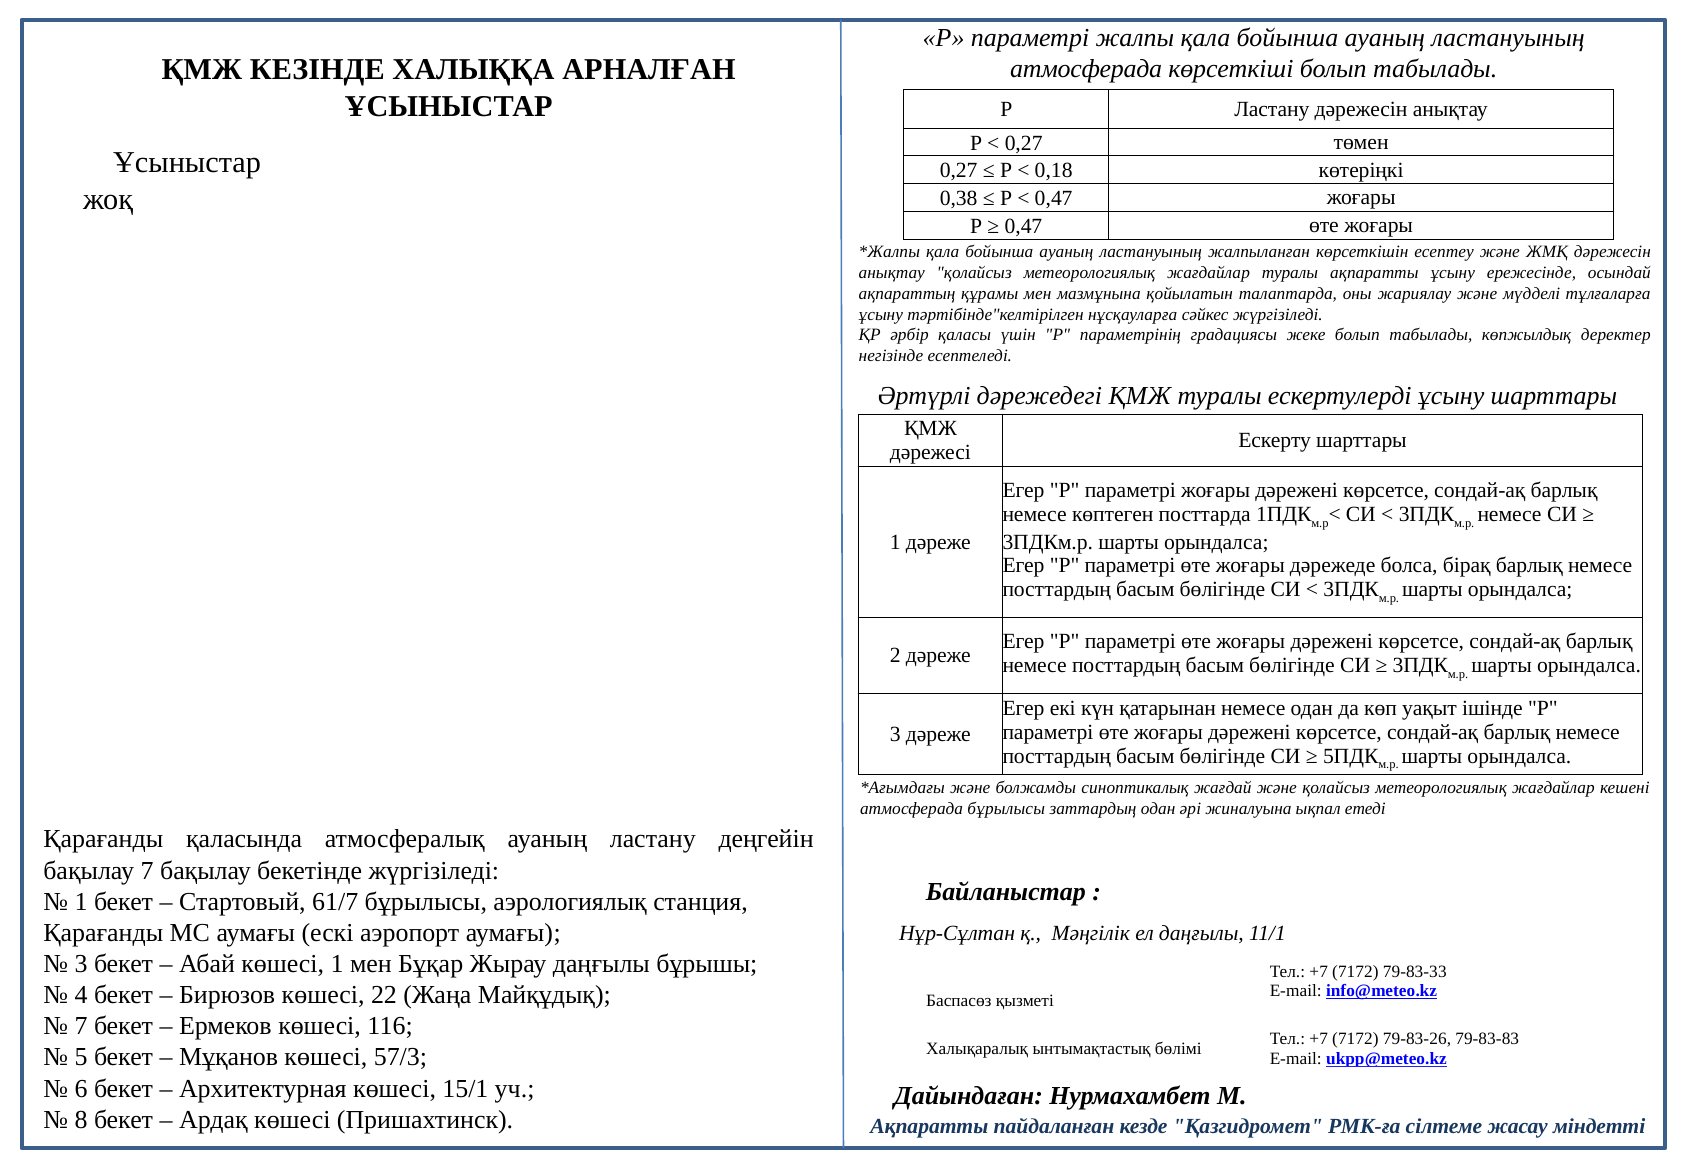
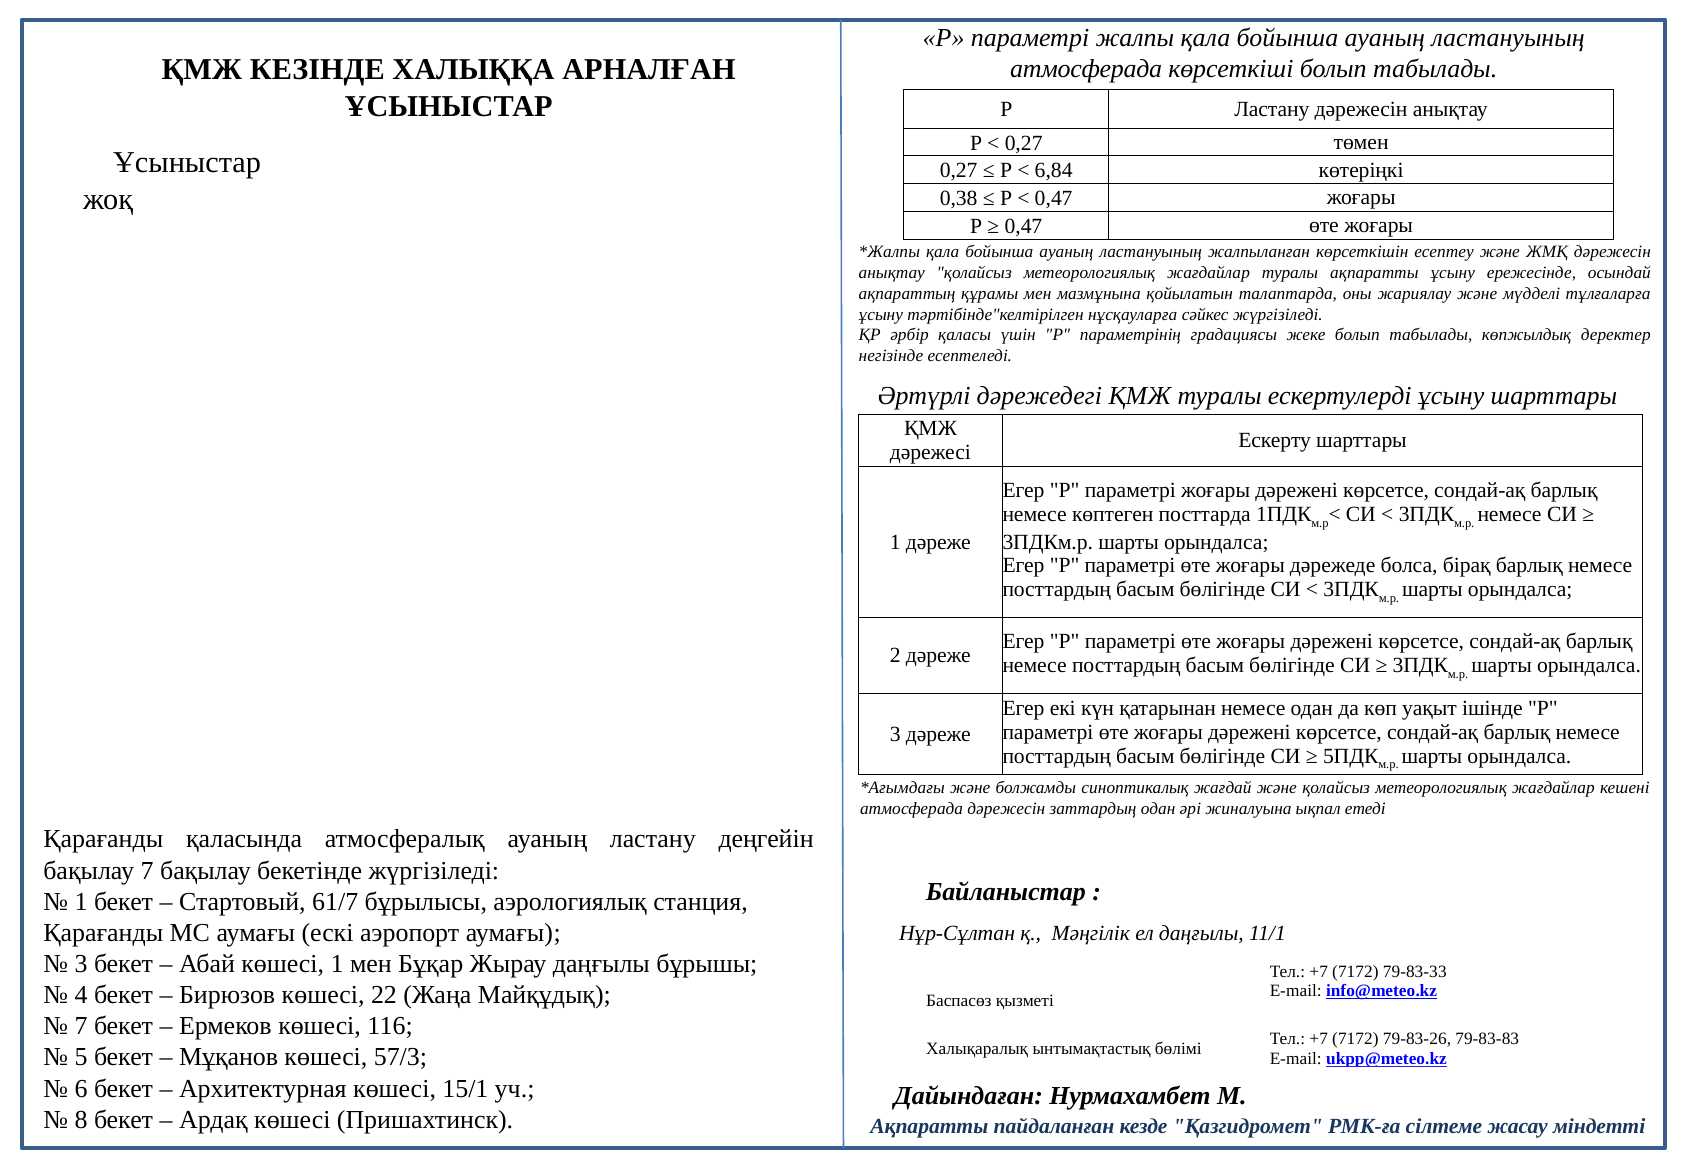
0,18: 0,18 -> 6,84 (1054, 171)
атмосферада бұрылысы: бұрылысы -> дәрежесін (1006, 809)
